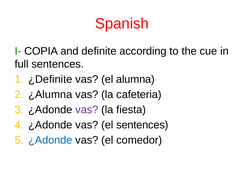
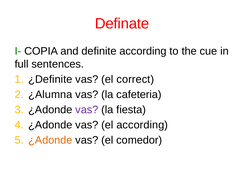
Spanish: Spanish -> Definate (122, 24)
alumna: alumna -> correct (135, 79)
el sentences: sentences -> according (142, 125)
¿Adonde colour: blue -> orange (50, 140)
